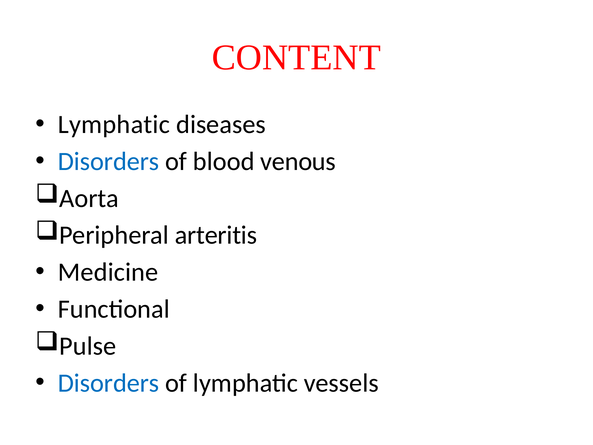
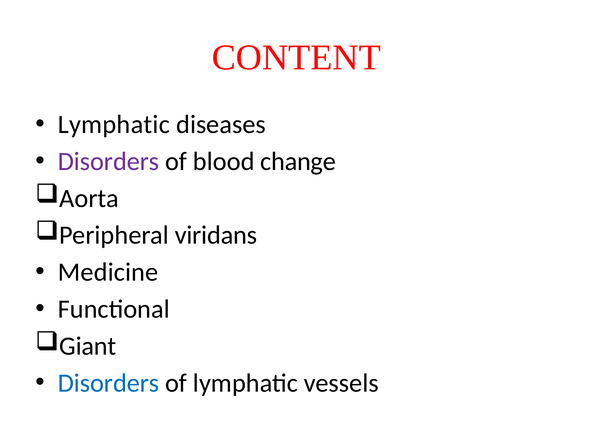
Disorders colour: blue -> purple (109, 161)
venous: venous -> change (298, 161)
arteritis: arteritis -> viridans (216, 235)
Pulse: Pulse -> Giant (88, 346)
